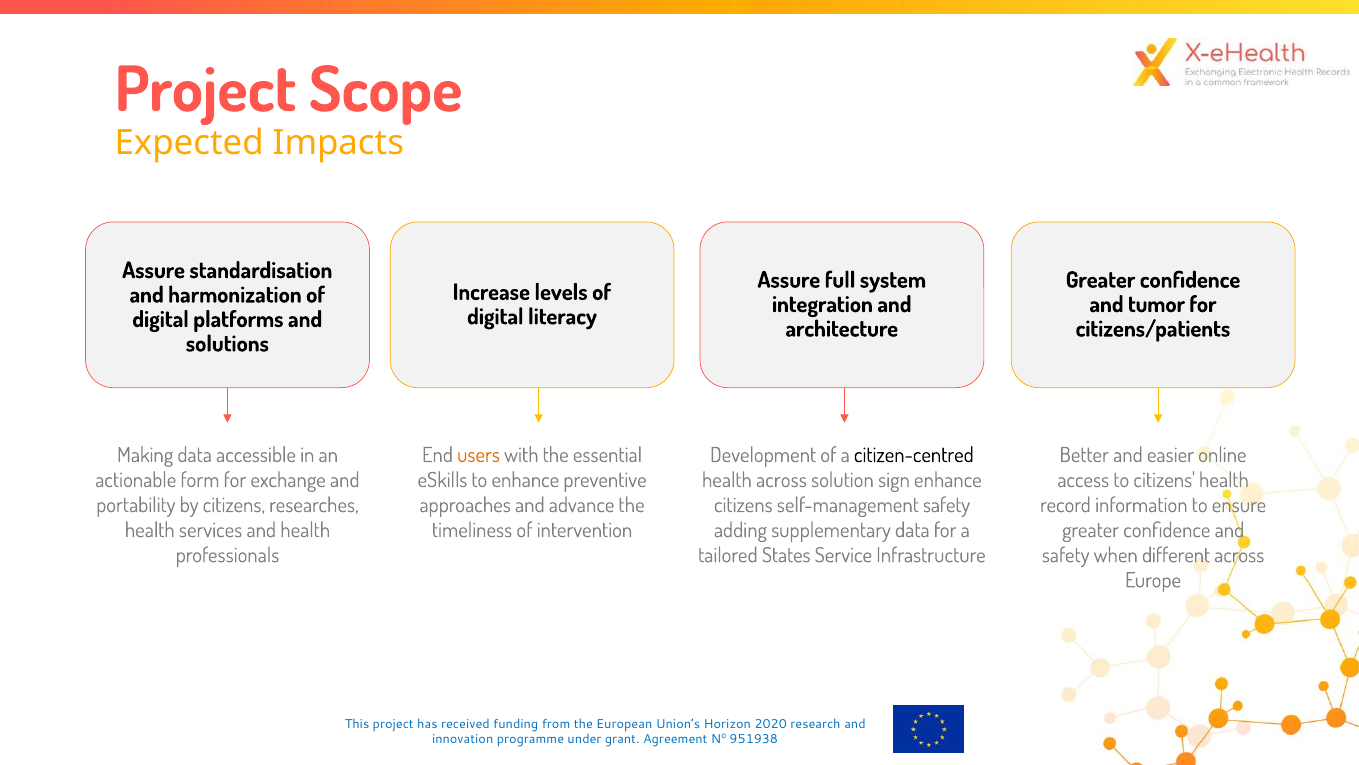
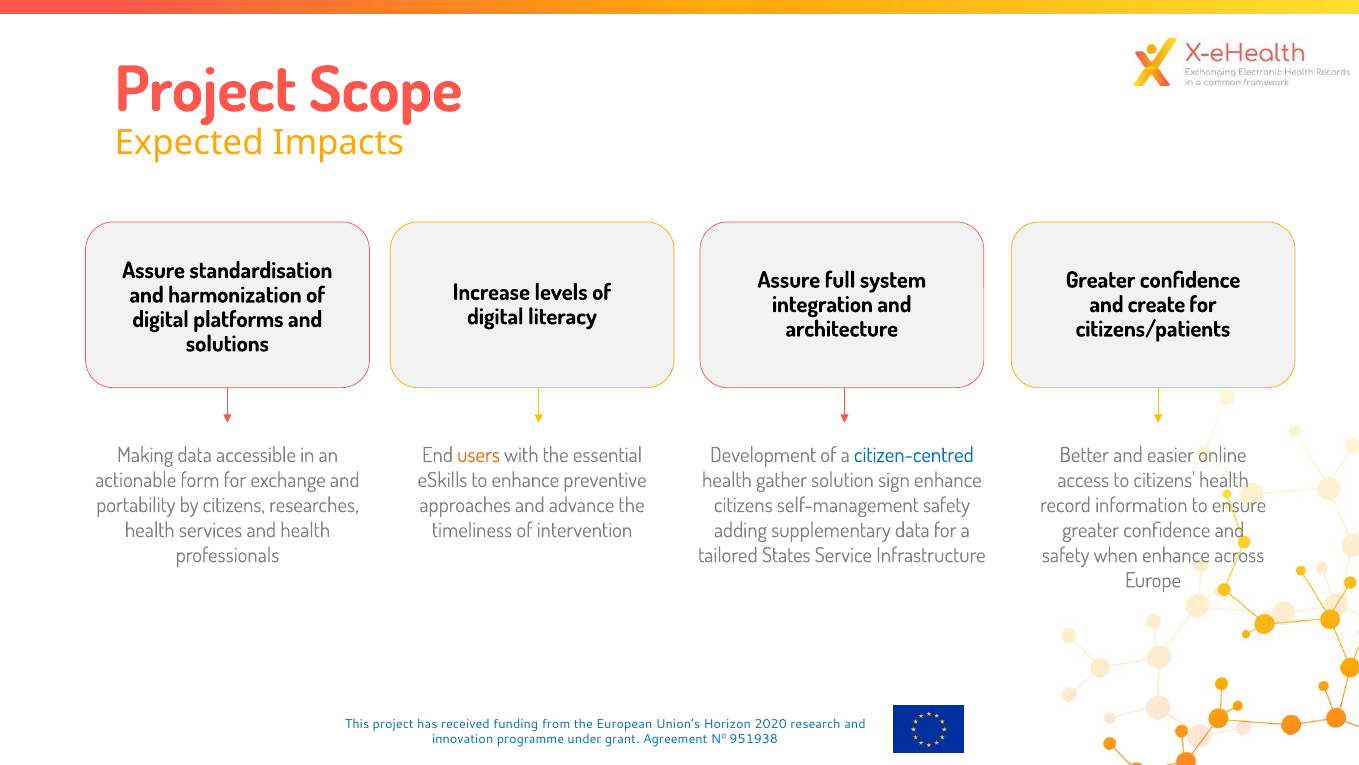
tumor: tumor -> create (1156, 304)
citizen-centred colour: black -> blue (914, 455)
health across: across -> gather (782, 480)
when different: different -> enhance (1176, 555)
